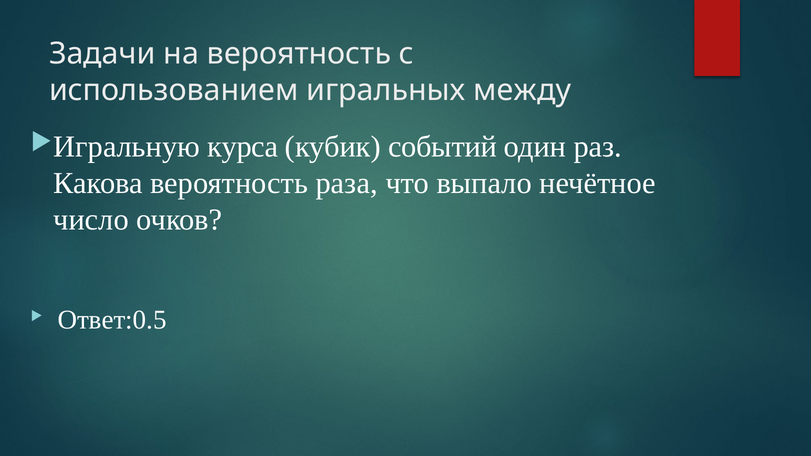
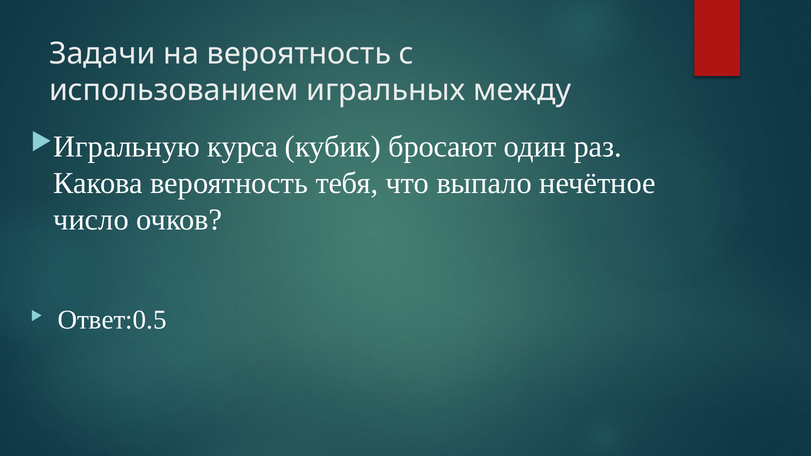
событий: событий -> бросают (442, 147)
раза: раза -> тебя (347, 183)
